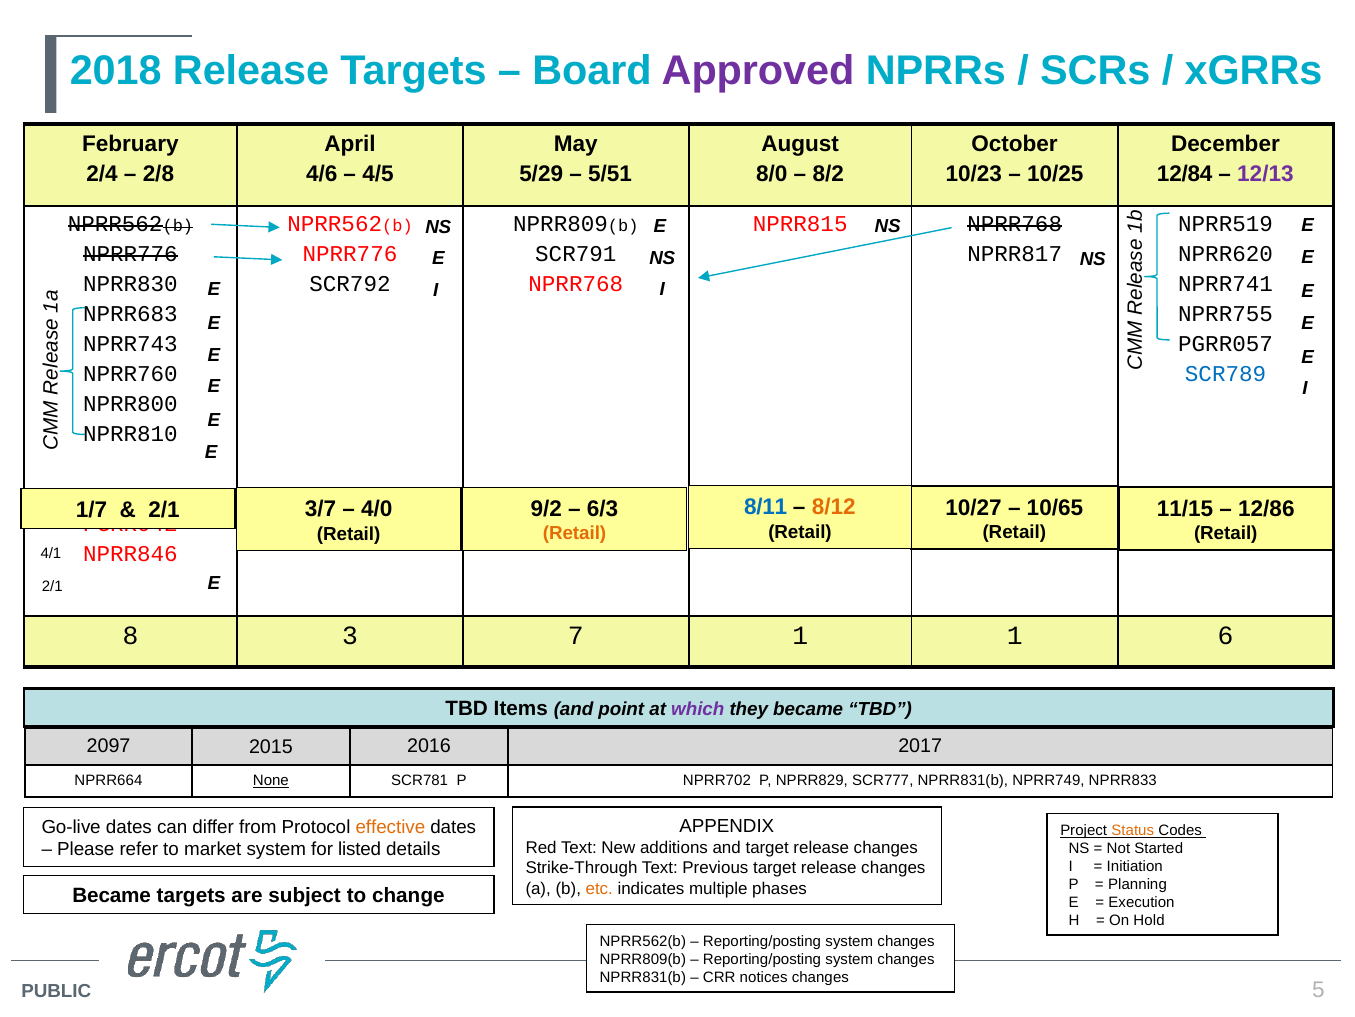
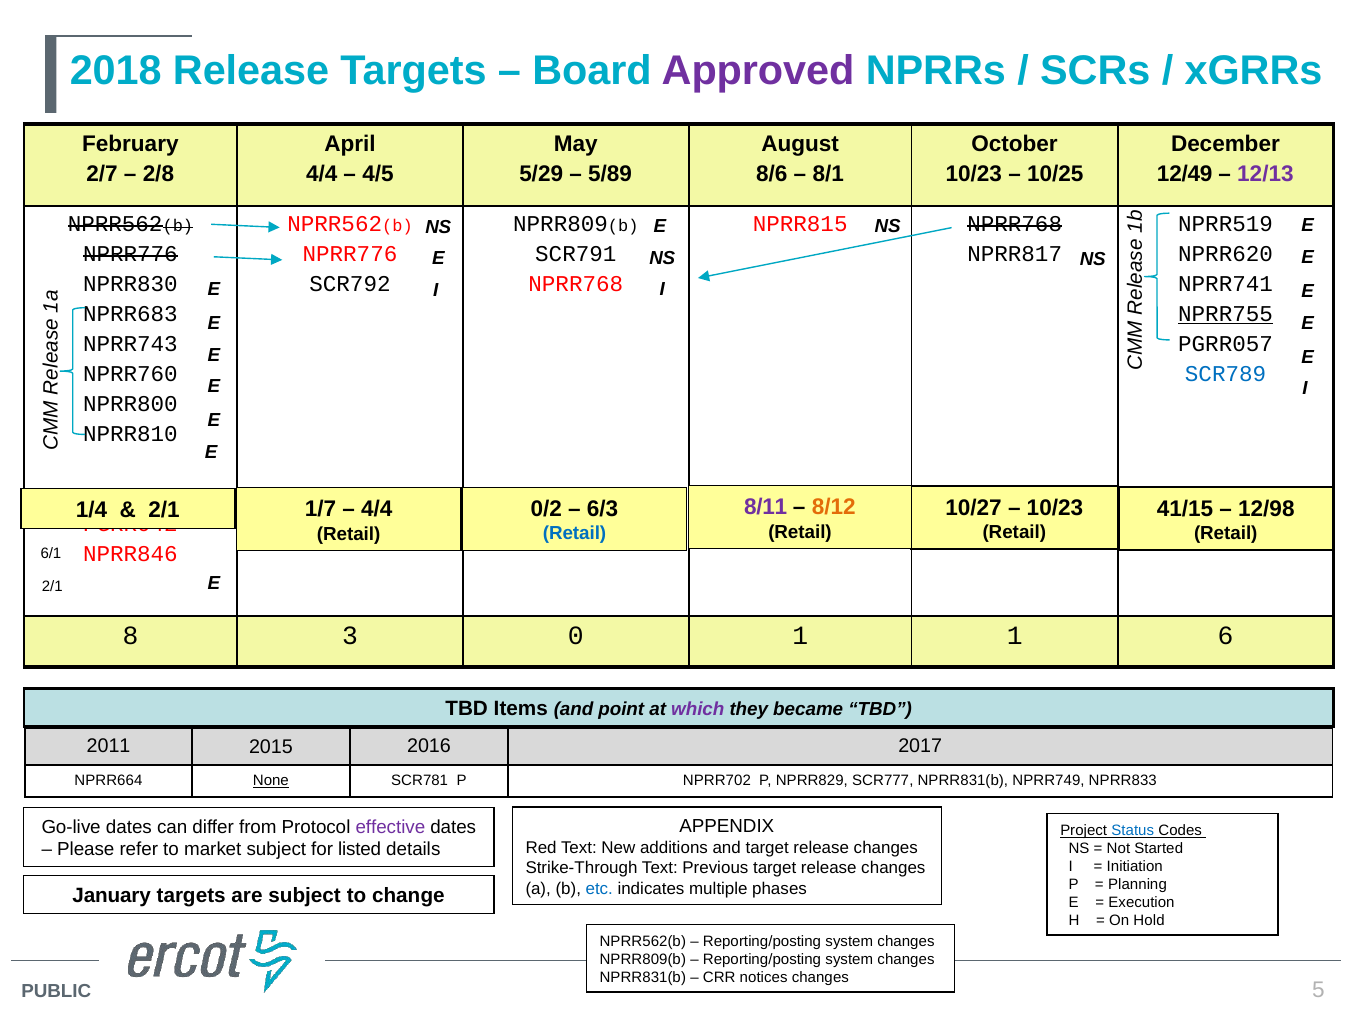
2/4: 2/4 -> 2/7 (102, 174)
4/6: 4/6 -> 4/4 (322, 174)
5/51: 5/51 -> 5/89 (610, 174)
8/0: 8/0 -> 8/6 (772, 174)
8/2: 8/2 -> 8/1 (828, 174)
12/84: 12/84 -> 12/49 (1185, 174)
NPRR755 underline: none -> present (1226, 314)
8/11 colour: blue -> purple (766, 507)
10/65: 10/65 -> 10/23 (1055, 507)
11/15: 11/15 -> 41/15 (1185, 508)
12/86: 12/86 -> 12/98 (1266, 508)
9/2: 9/2 -> 0/2 (546, 509)
3/7: 3/7 -> 1/7 (320, 509)
4/0: 4/0 -> 4/4 (377, 509)
1/7: 1/7 -> 1/4 (91, 510)
Retail colour: orange -> blue (575, 533)
4/1: 4/1 -> 6/1 (51, 553)
7: 7 -> 0 (576, 635)
2097: 2097 -> 2011 (109, 745)
effective colour: orange -> purple (390, 826)
Status colour: orange -> blue (1133, 830)
market system: system -> subject (276, 849)
etc colour: orange -> blue (599, 888)
Became: Became -> January (112, 895)
